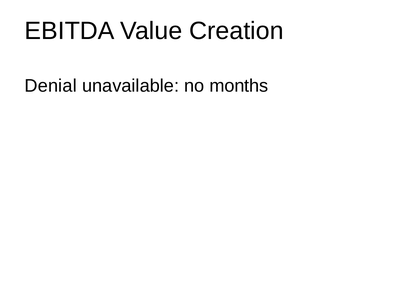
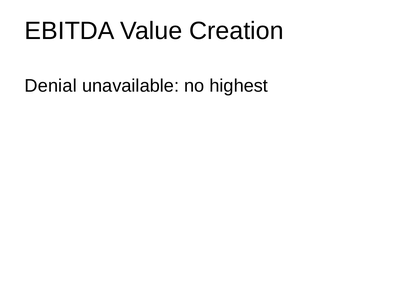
months: months -> highest (239, 86)
